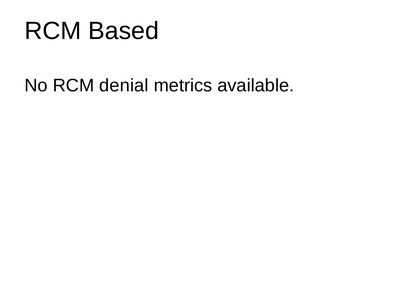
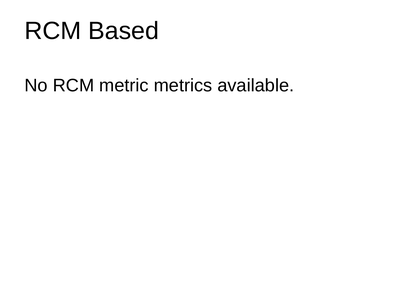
denial: denial -> metric (124, 86)
